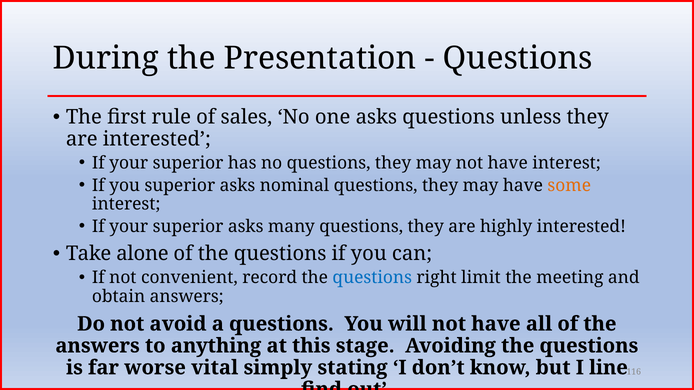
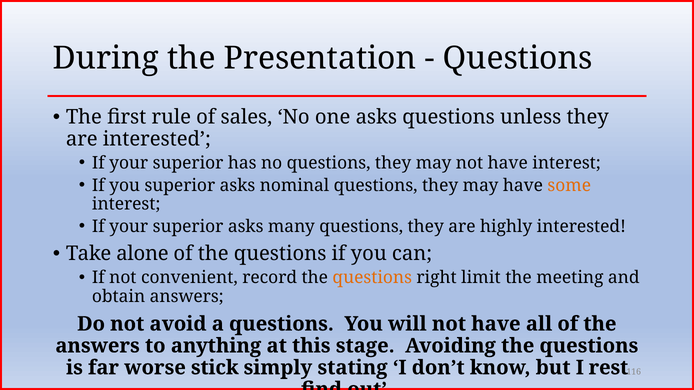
questions colour: blue -> orange (372, 278)
vital: vital -> stick (215, 368)
line: line -> rest (608, 368)
